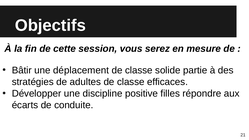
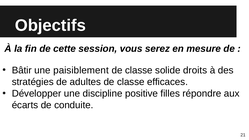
déplacement: déplacement -> paisiblement (81, 70)
partie: partie -> droits (195, 70)
